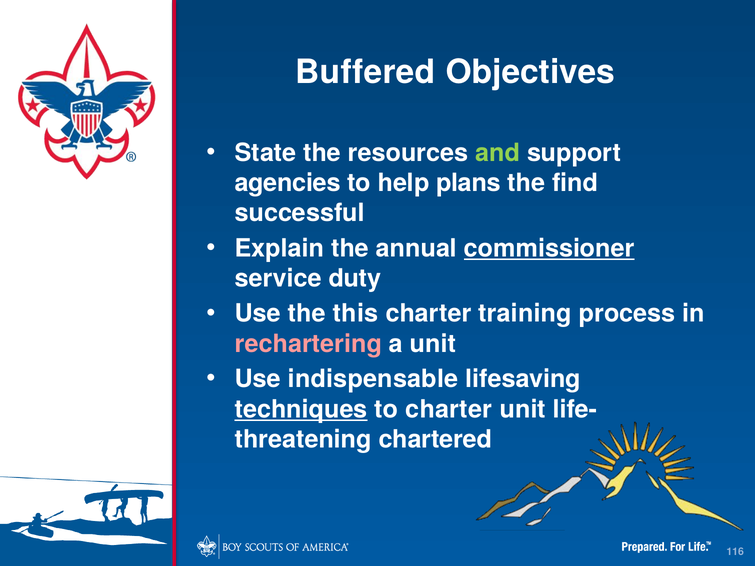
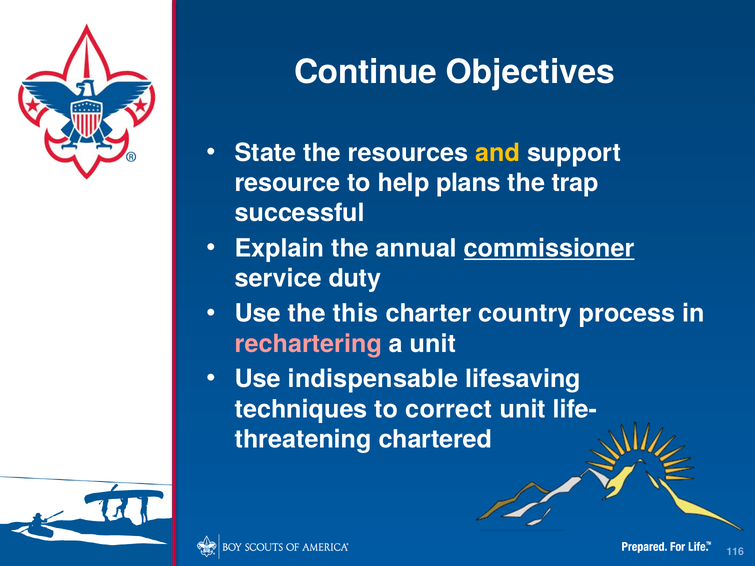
Buffered: Buffered -> Continue (366, 72)
and colour: light green -> yellow (498, 153)
agencies: agencies -> resource (287, 183)
find: find -> trap (575, 183)
training: training -> country (525, 314)
techniques underline: present -> none (301, 409)
to charter: charter -> correct (449, 409)
